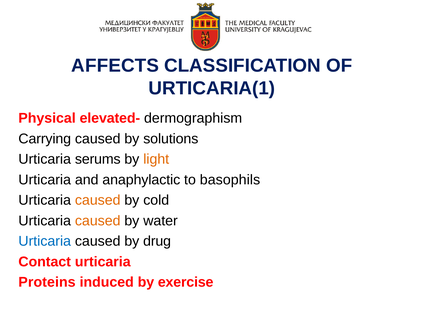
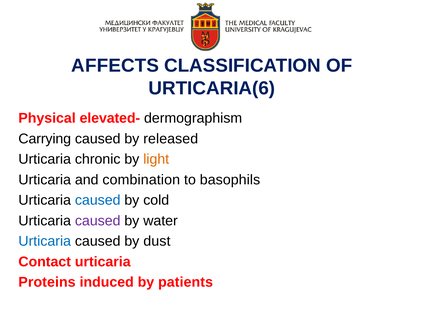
URTICARIA(1: URTICARIA(1 -> URTICARIA(6 (212, 88)
solutions: solutions -> released (171, 139)
serums: serums -> chronic (98, 159)
anaphylactic: anaphylactic -> combination (141, 180)
caused colour: orange -> blue (98, 200)
caused colour: orange -> purple (98, 221)
drug: drug -> dust (157, 241)
exercise: exercise -> patients (186, 282)
